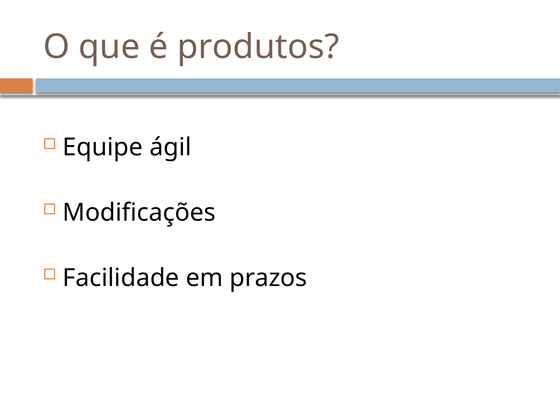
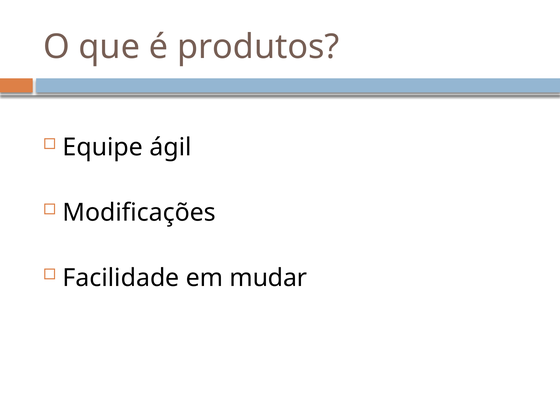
prazos: prazos -> mudar (268, 278)
